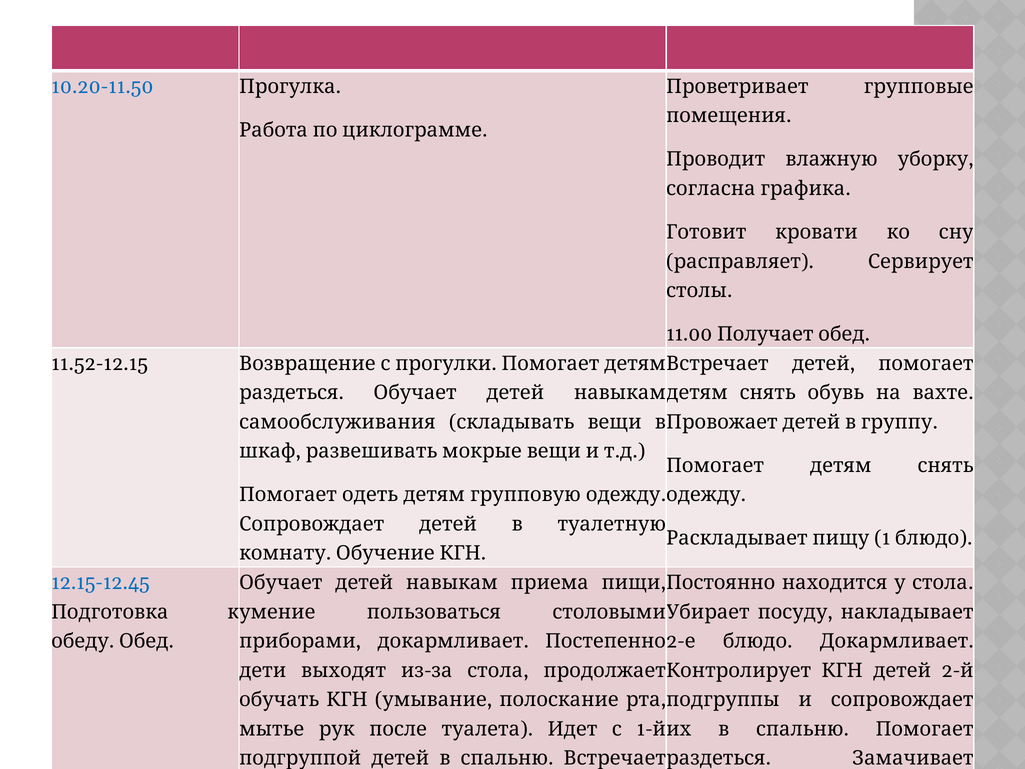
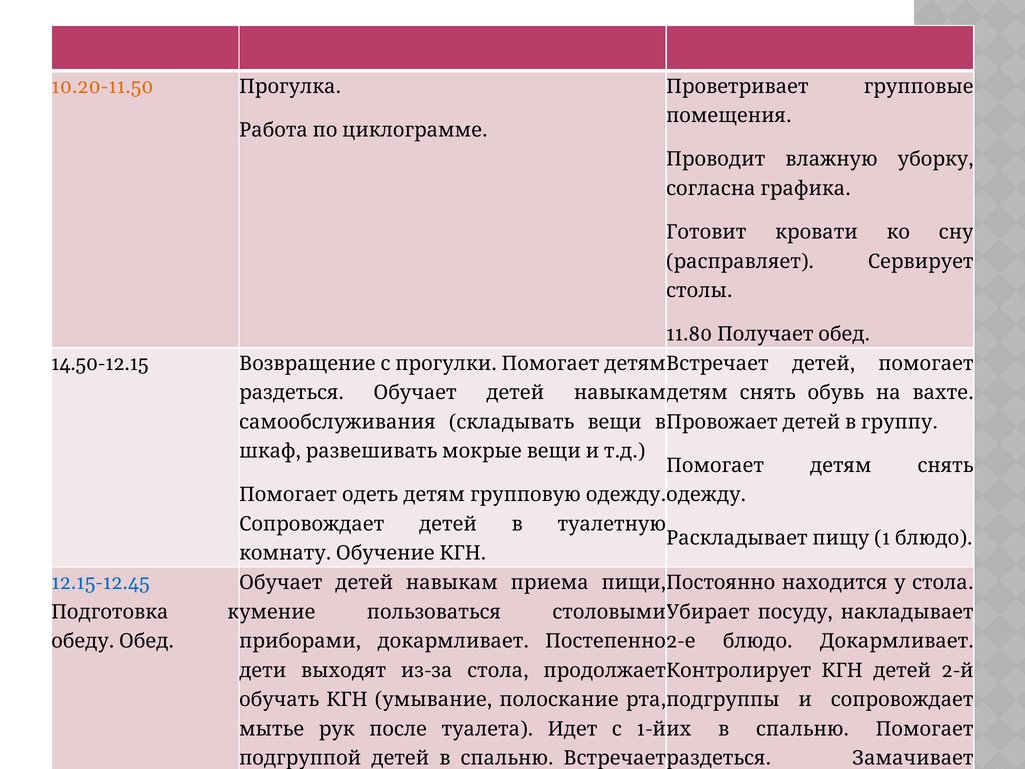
10.20-11.50 colour: blue -> orange (102, 87)
11.00: 11.00 -> 11.80 (689, 334)
11.52-12.15: 11.52-12.15 -> 14.50-12.15 (100, 363)
